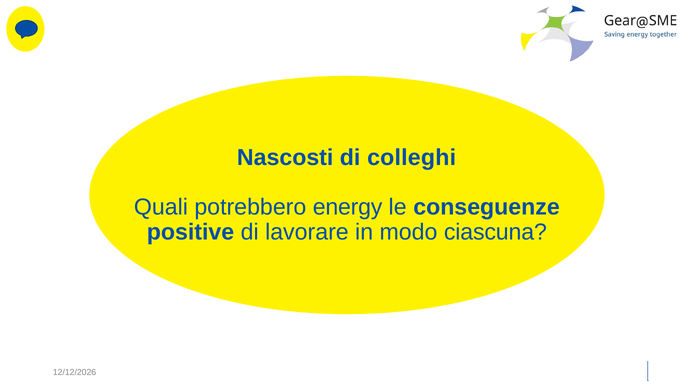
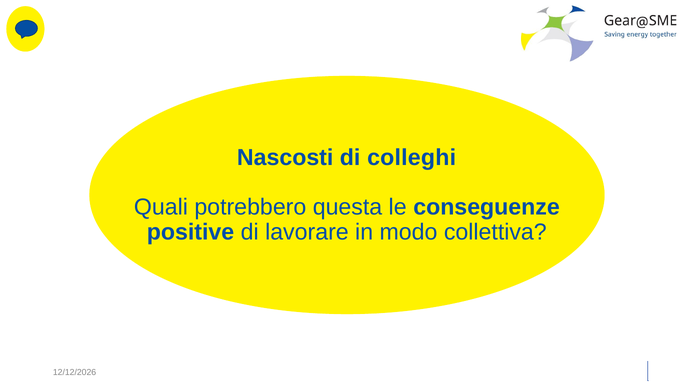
energy: energy -> questa (347, 208)
ciascuna: ciascuna -> collettiva (495, 233)
